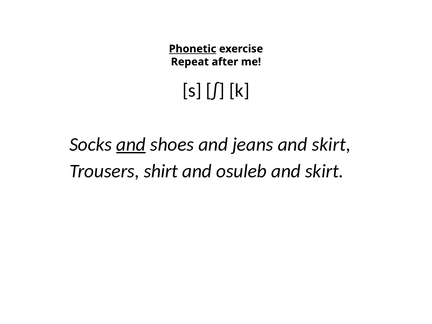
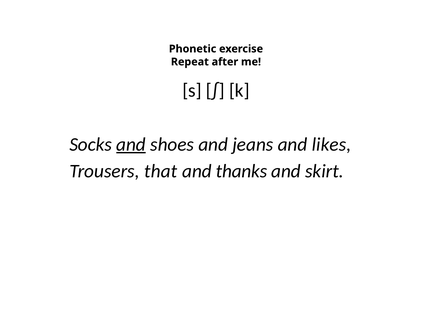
Phonetic underline: present -> none (193, 49)
jeans and skirt: skirt -> likes (331, 144)
shirt: shirt -> that (161, 171)
osuleb: osuleb -> thanks (242, 171)
